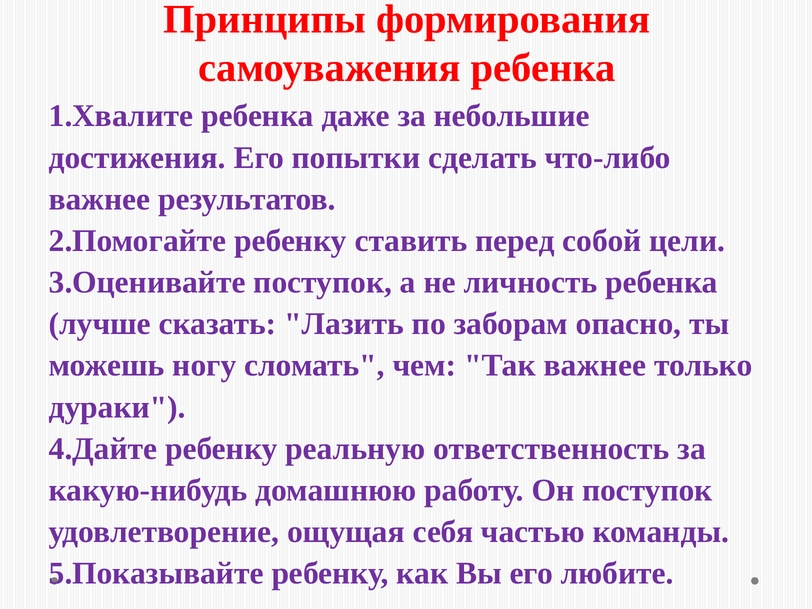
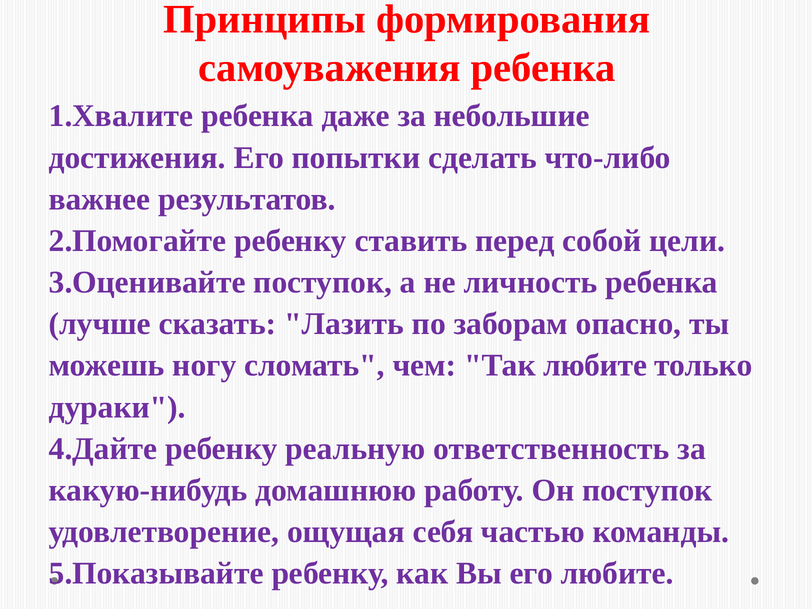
Так важнее: важнее -> любите (595, 366)
